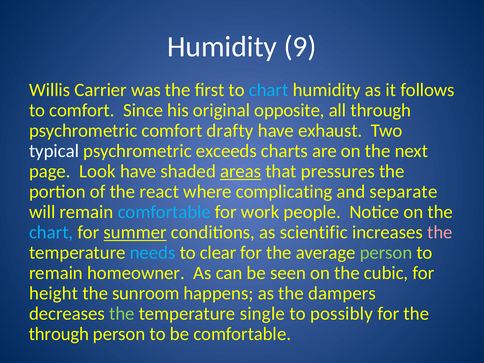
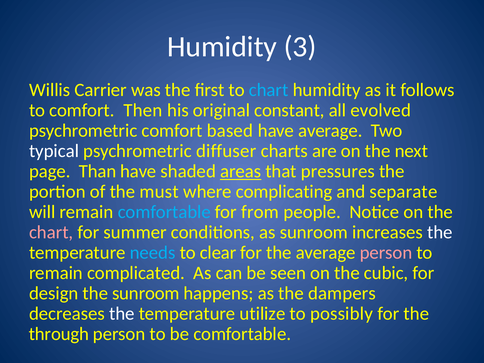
9: 9 -> 3 (300, 47)
Since: Since -> Then (143, 110)
opposite: opposite -> constant (289, 110)
all through: through -> evolved (381, 110)
drafty: drafty -> based (230, 131)
have exhaust: exhaust -> average (330, 131)
exceeds: exceeds -> diffuser (226, 151)
Look: Look -> Than (98, 171)
react: react -> must (159, 192)
work: work -> from (260, 212)
chart colour: light blue -> pink (51, 232)
summer underline: present -> none (135, 232)
as scientific: scientific -> sunroom (314, 232)
the colour: pink -> white (440, 232)
person colour: light green -> pink (386, 253)
homeowner: homeowner -> complicated (136, 273)
height: height -> design (54, 293)
the colour: light green -> white (122, 314)
single: single -> utilize (262, 314)
